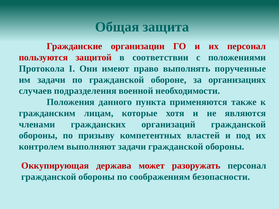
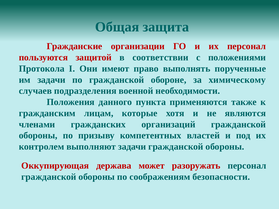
организациях: организациях -> химическому (237, 80)
